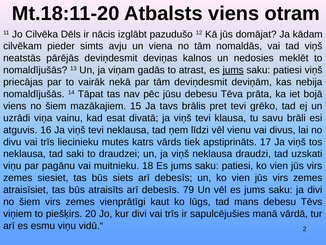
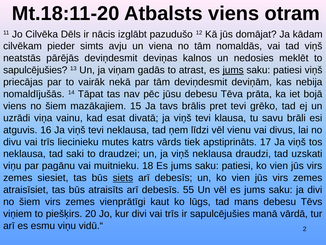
nomaldījušās: nomaldījušās -> sapulcējušies (35, 70)
siets underline: none -> present (123, 178)
79: 79 -> 55 (189, 189)
